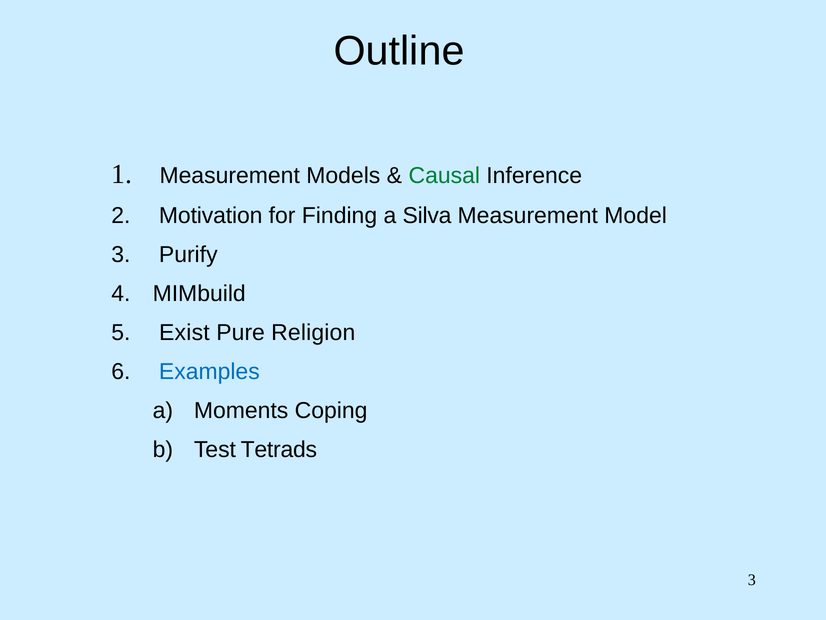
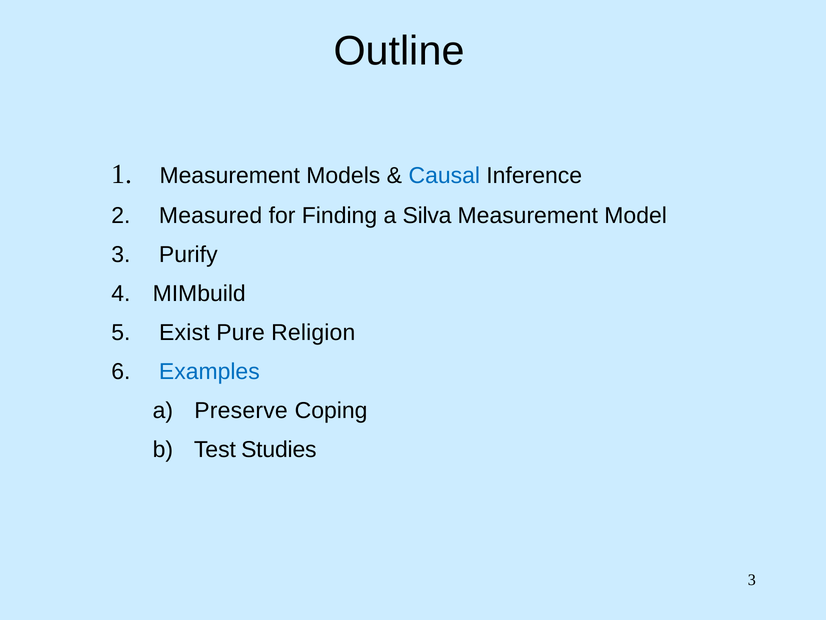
Causal colour: green -> blue (444, 175)
Motivation: Motivation -> Measured (211, 215)
Moments: Moments -> Preserve (241, 410)
Tetrads: Tetrads -> Studies (279, 450)
